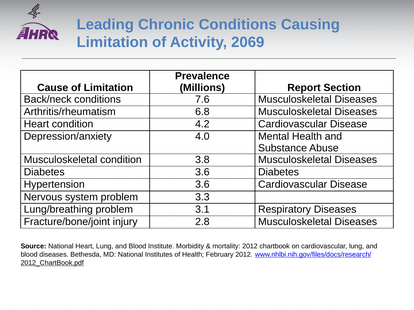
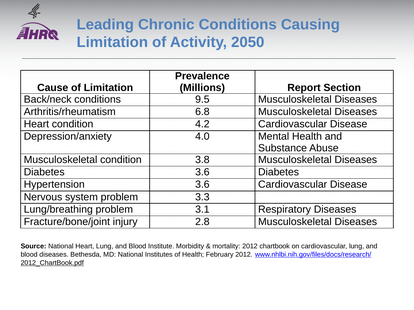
2069: 2069 -> 2050 (248, 42)
7.6: 7.6 -> 9.5 (202, 100)
